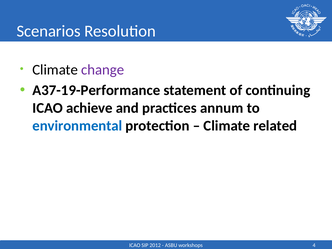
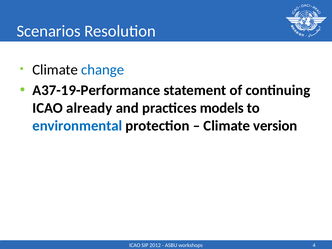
change colour: purple -> blue (103, 70)
achieve: achieve -> already (89, 108)
annum: annum -> models (222, 108)
related: related -> version (275, 126)
